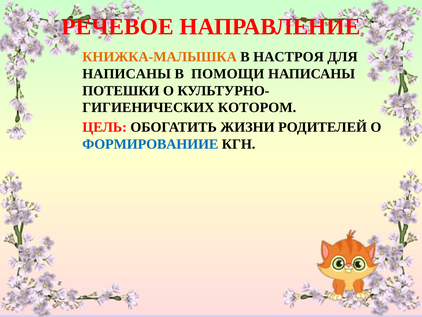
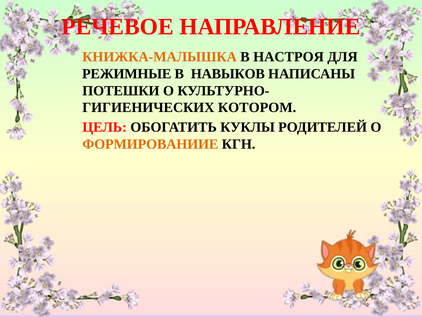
НАПИСАНЫ: НАПИСАНЫ -> РЕЖИМНЫЕ (127, 74)
ПОМОЩИ: ПОМОЩИ -> НАВЫКОВ (228, 74)
ЖИЗНИ: ЖИЗНИ -> КУКЛЫ (248, 127)
ФОРМИРОВАНИИЕ colour: blue -> orange (150, 144)
